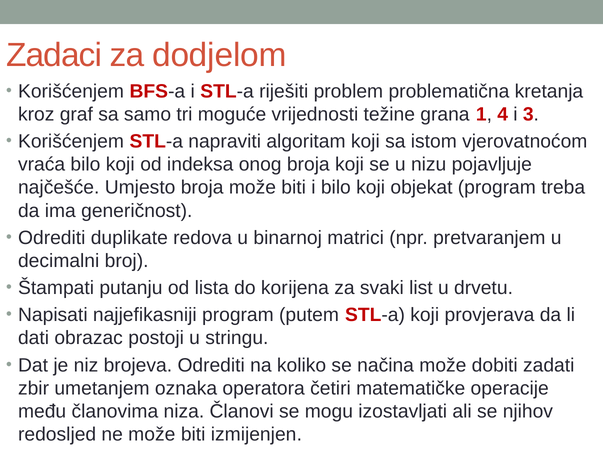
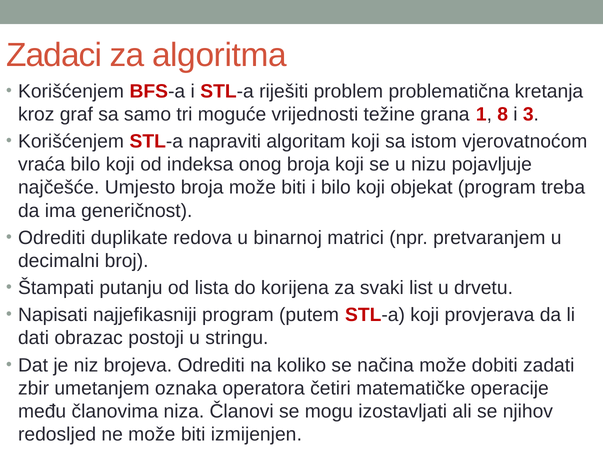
dodjelom: dodjelom -> algoritma (220, 55)
4: 4 -> 8 (503, 114)
